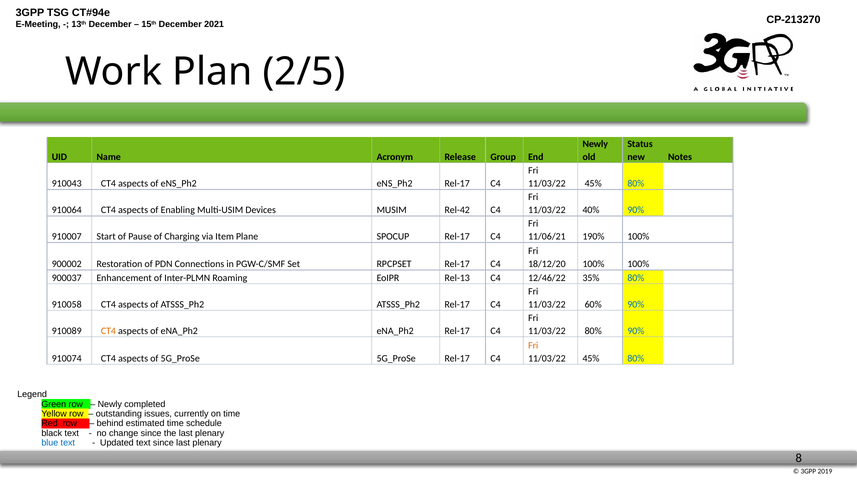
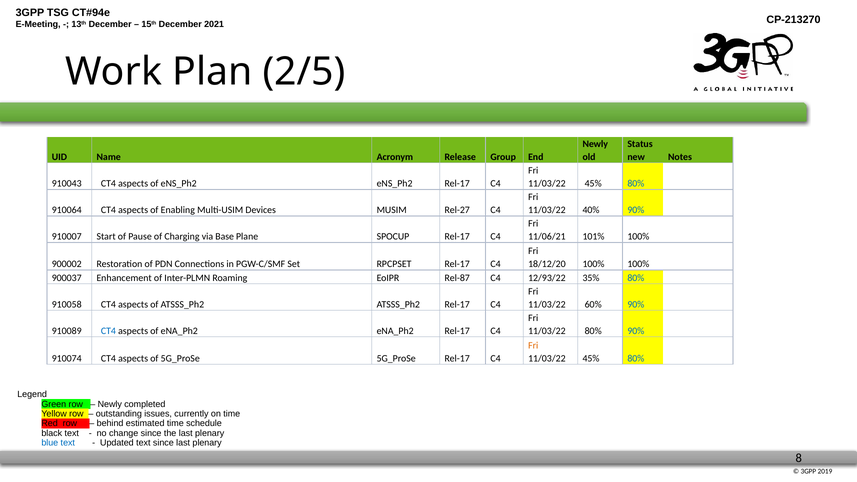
Rel-42: Rel-42 -> Rel-27 (457, 210)
Item: Item -> Base (225, 237)
190%: 190% -> 101% (593, 237)
Rel-13: Rel-13 -> Rel-87 (457, 278)
12/46/22: 12/46/22 -> 12/93/22 (547, 278)
CT4 colour: orange -> blue (108, 331)
